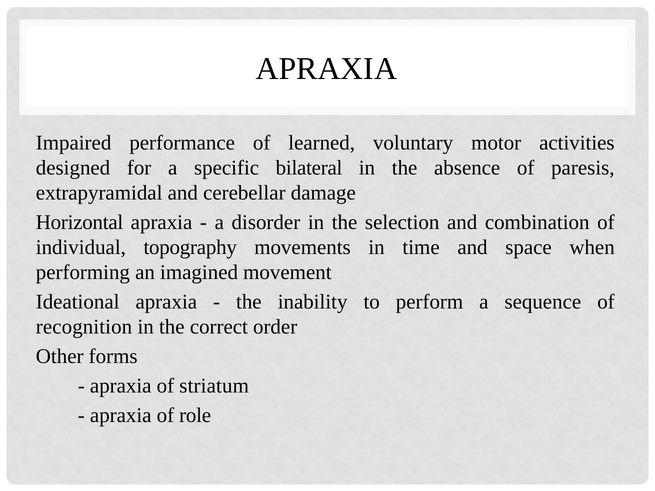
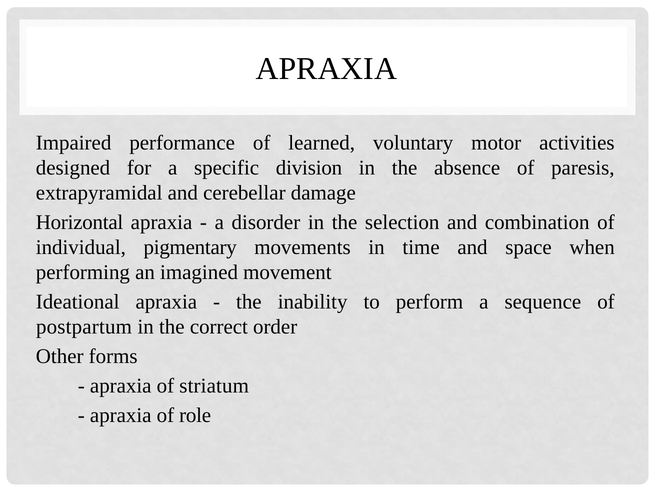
bilateral: bilateral -> division (309, 168)
topography: topography -> pigmentary (190, 248)
recognition: recognition -> postpartum (84, 327)
